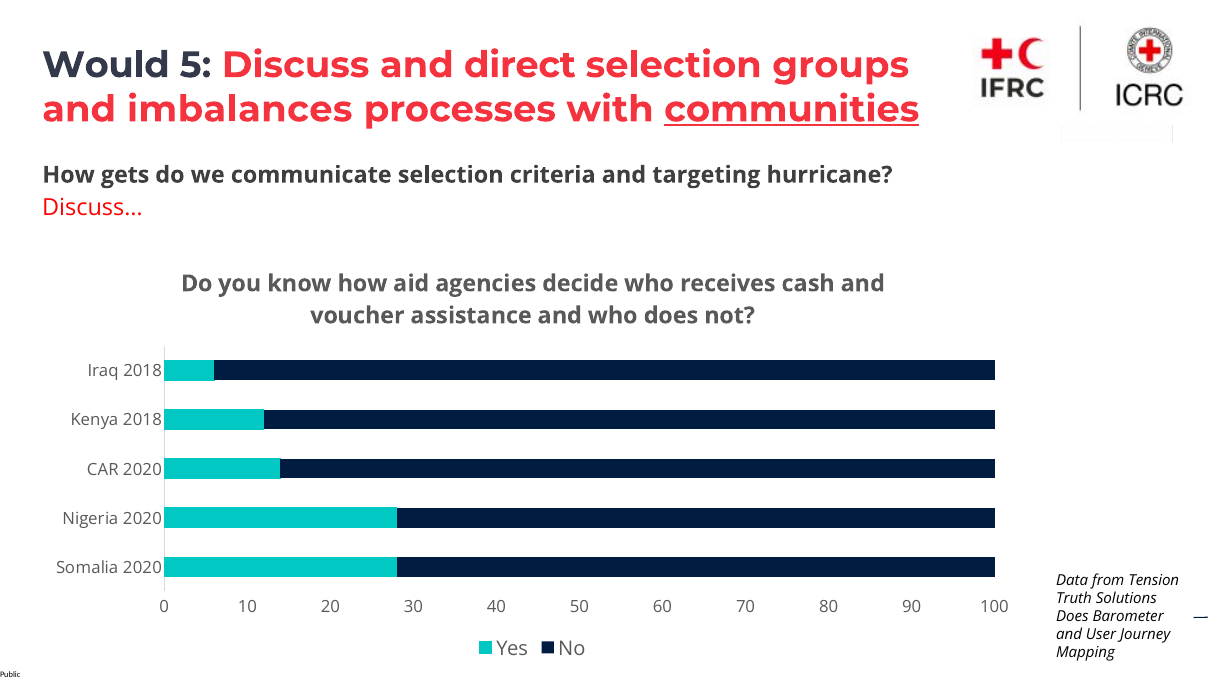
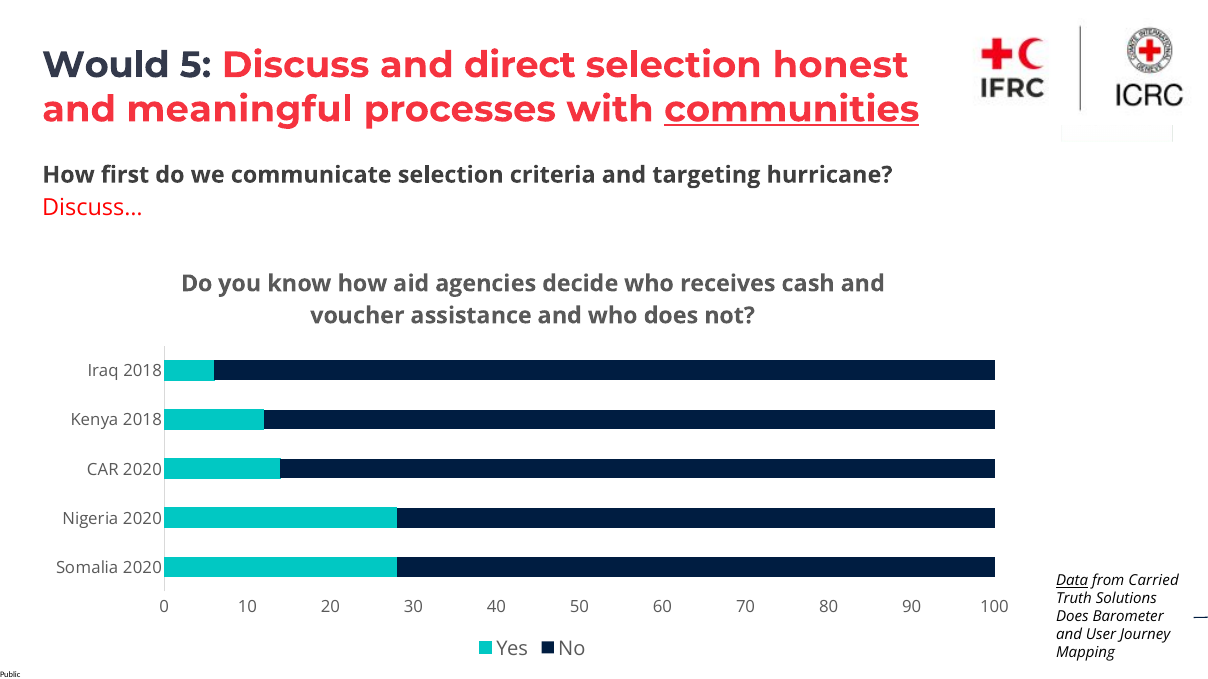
groups: groups -> honest (841, 65)
imbalances: imbalances -> meaningful (240, 109)
gets: gets -> first (125, 175)
Data underline: none -> present (1072, 581)
Tension: Tension -> Carried (1154, 581)
